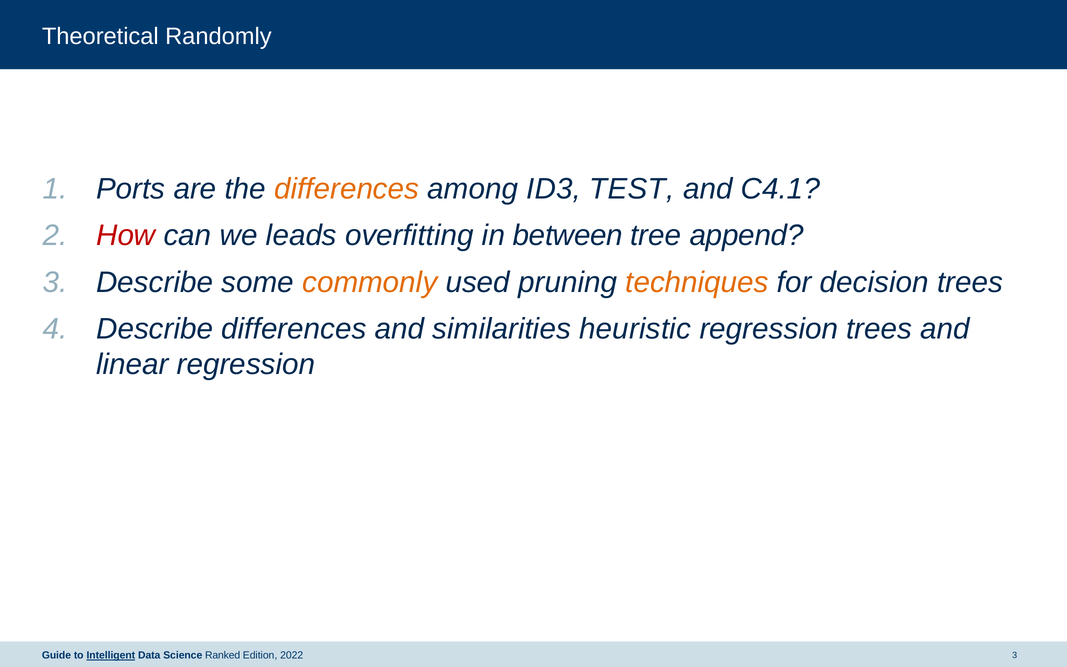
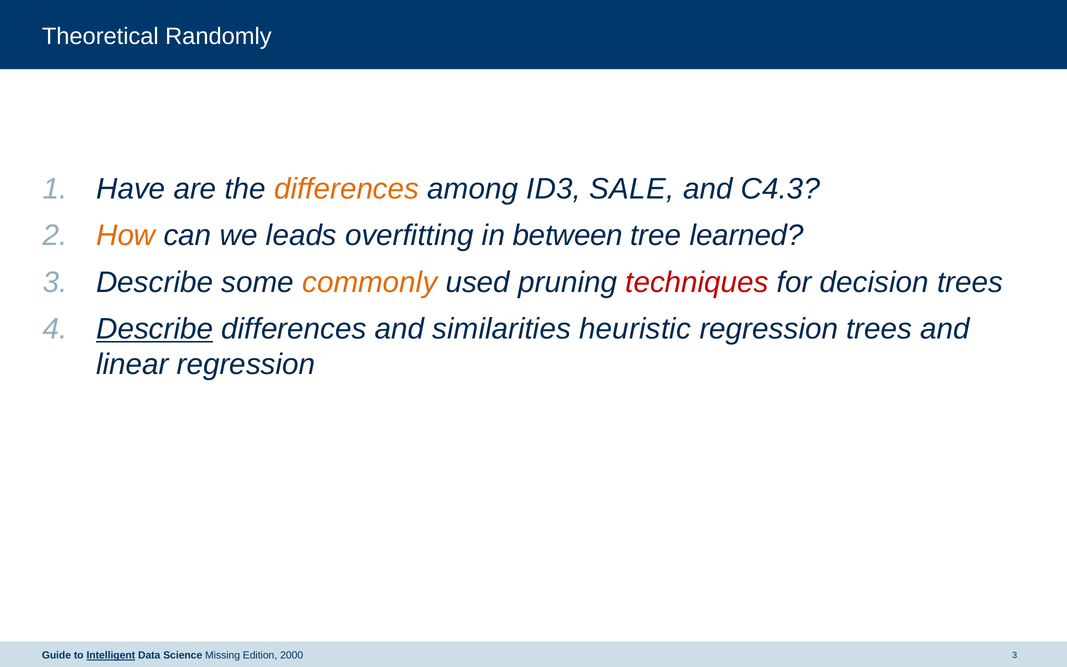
Ports: Ports -> Have (131, 189)
TEST: TEST -> SALE (632, 189)
C4.1: C4.1 -> C4.3 (780, 189)
How colour: red -> orange (126, 235)
append: append -> learned (747, 235)
techniques colour: orange -> red (697, 282)
Describe underline: none -> present (155, 329)
Ranked: Ranked -> Missing (223, 655)
2022: 2022 -> 2000 (292, 655)
